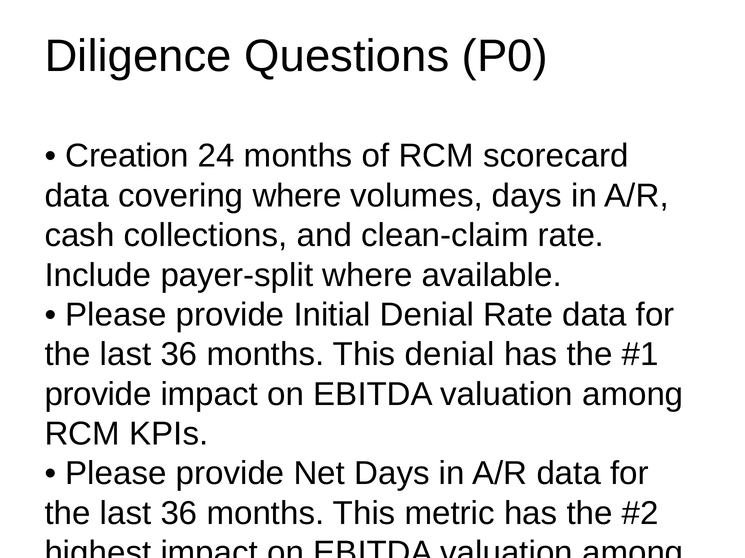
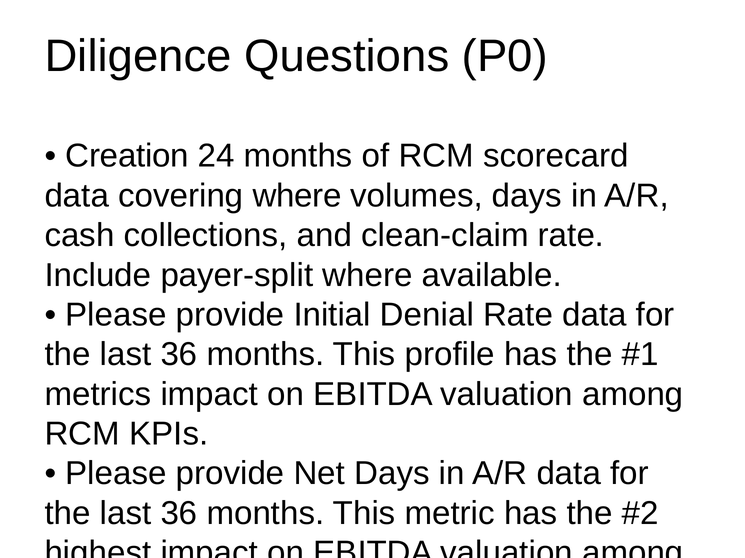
This denial: denial -> profile (450, 355)
provide: provide -> metrics (98, 395)
